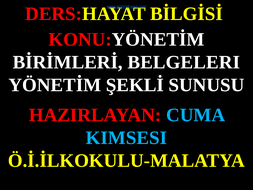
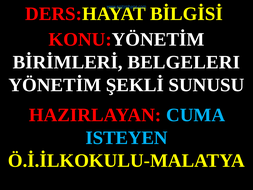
KIMSESI: KIMSESI -> ISTEYEN (127, 138)
